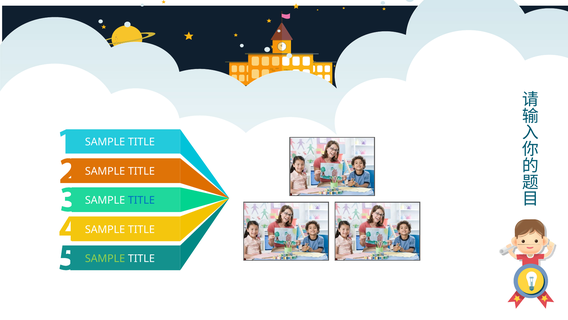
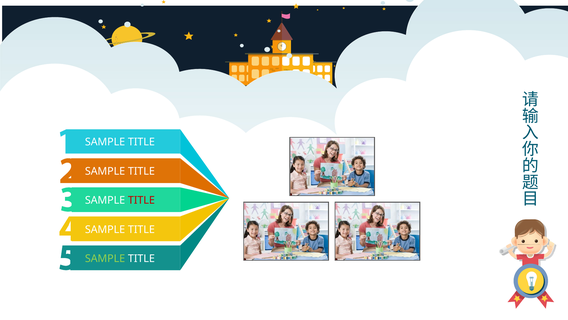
TITLE colour: blue -> red (141, 200)
